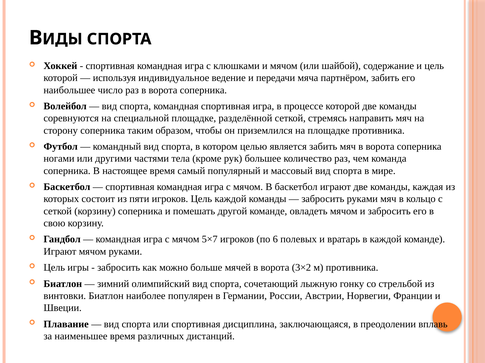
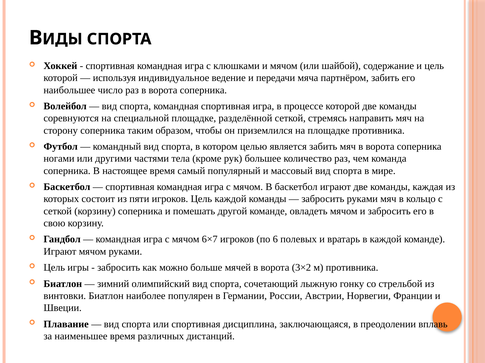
5×7: 5×7 -> 6×7 (210, 240)
